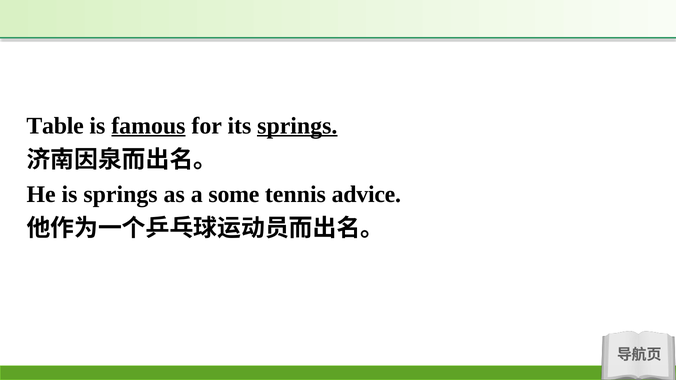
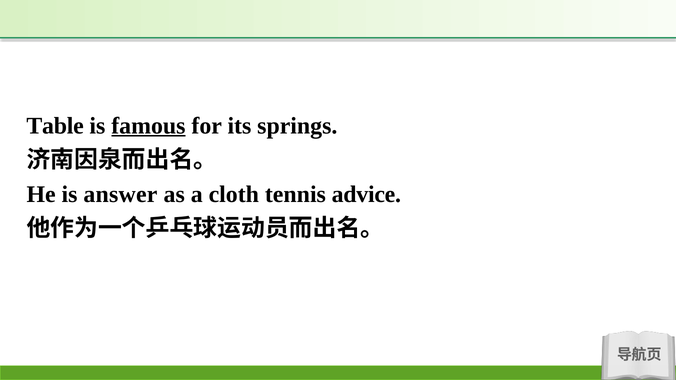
springs underline: present -> none (297, 126)
is springs: springs -> answer (120, 194)
some: some -> cloth (234, 194)
